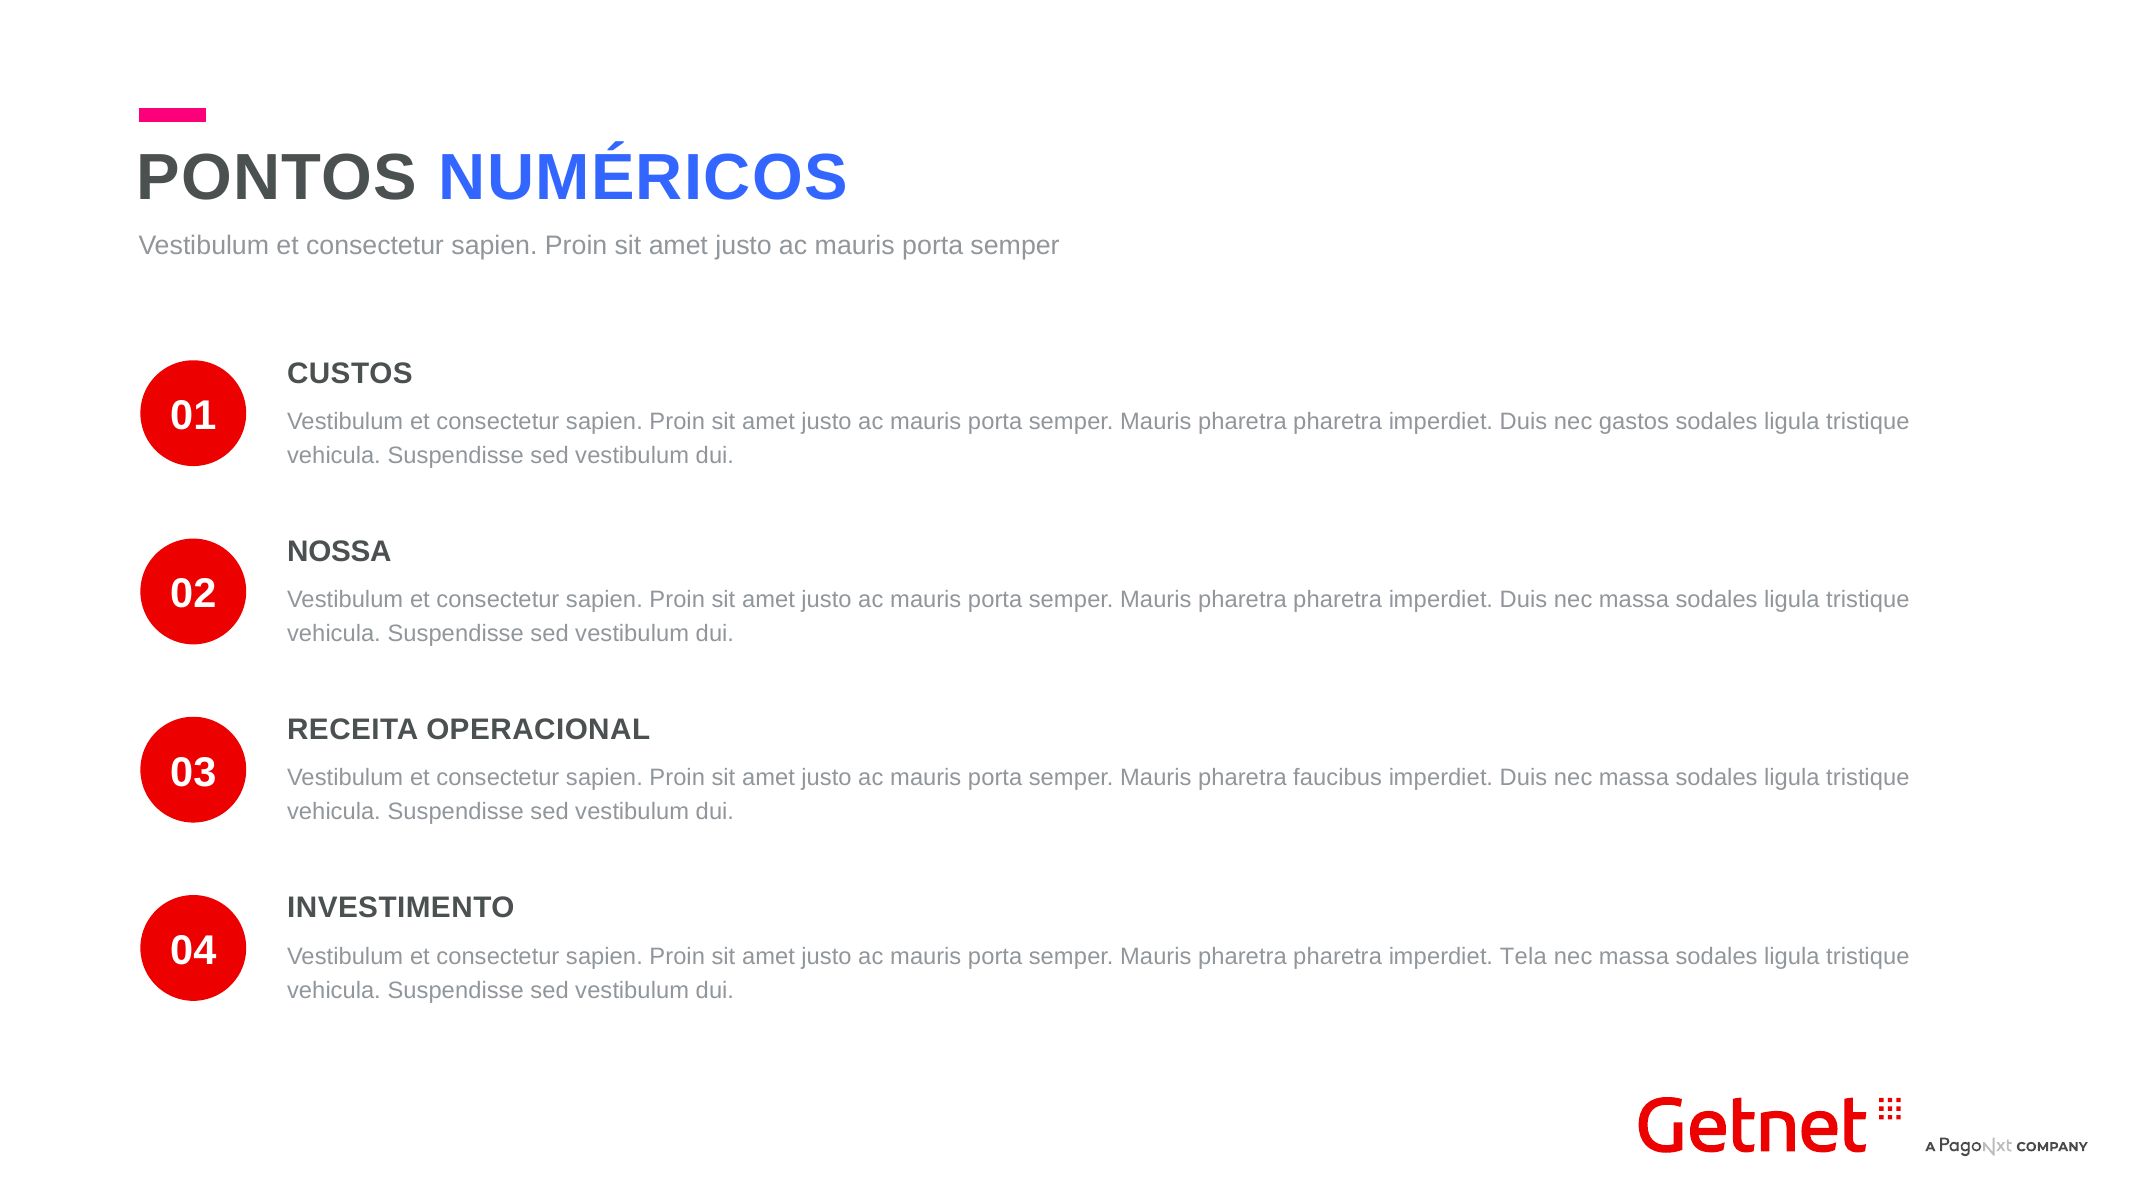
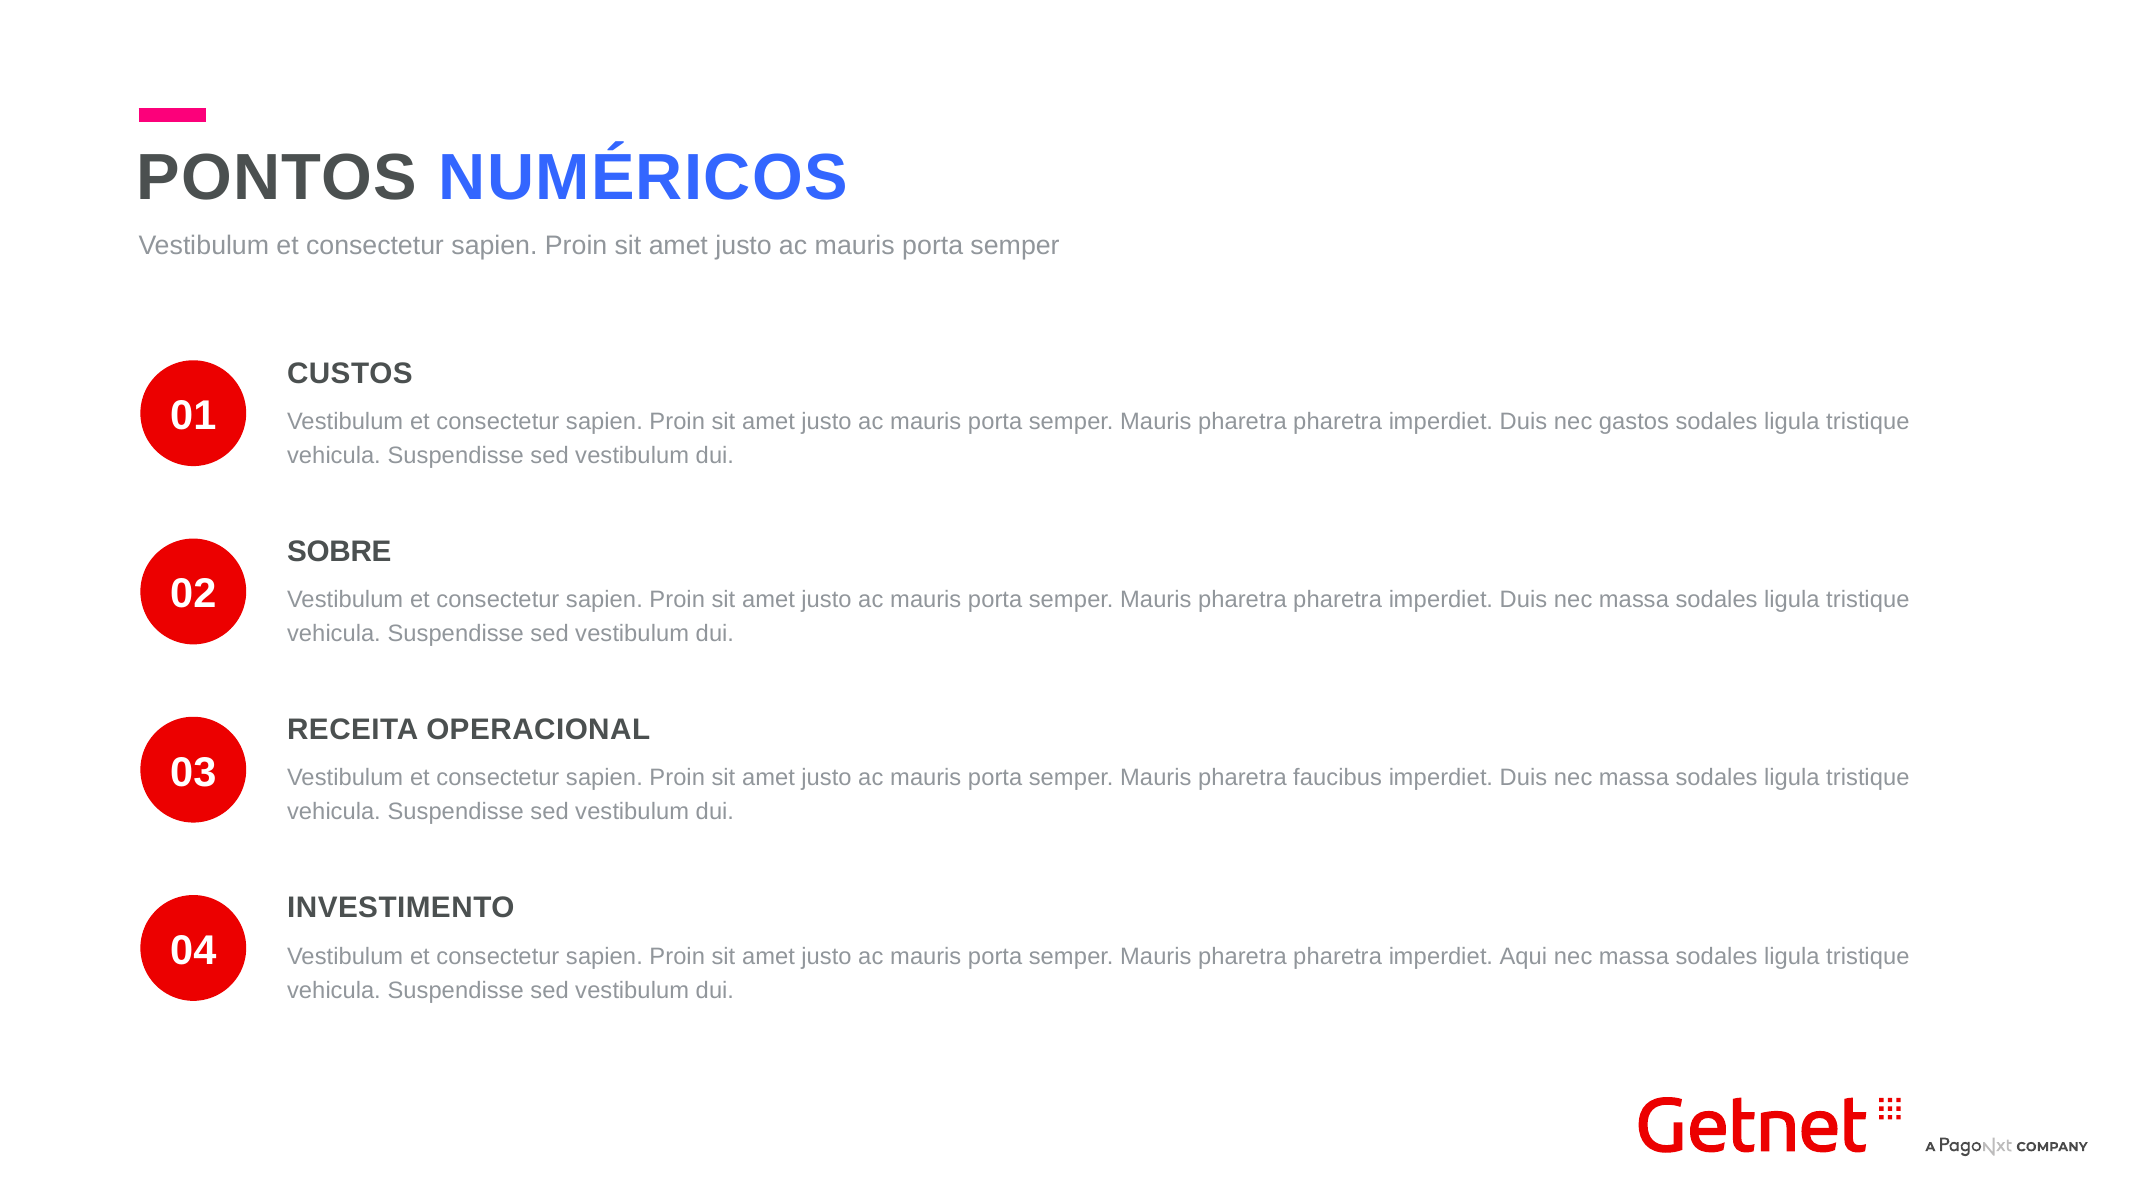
NOSSA: NOSSA -> SOBRE (339, 552)
Tela: Tela -> Aqui (1523, 956)
